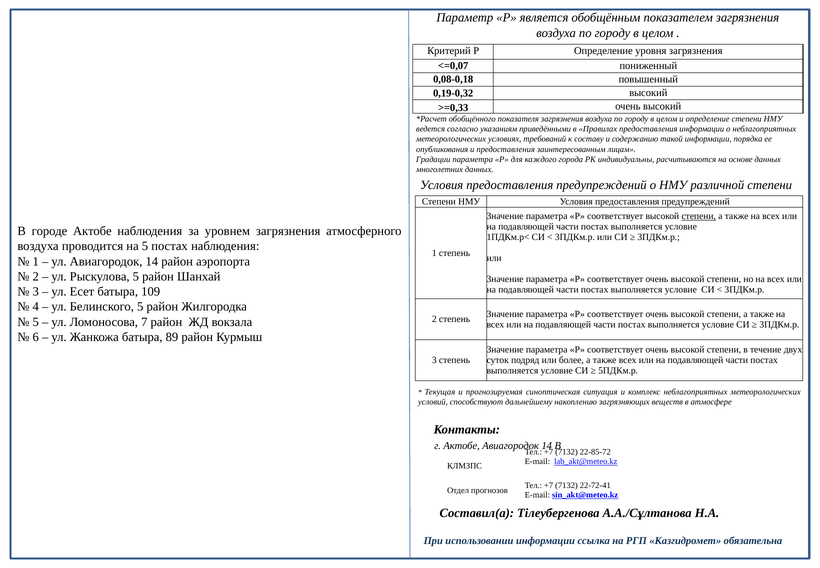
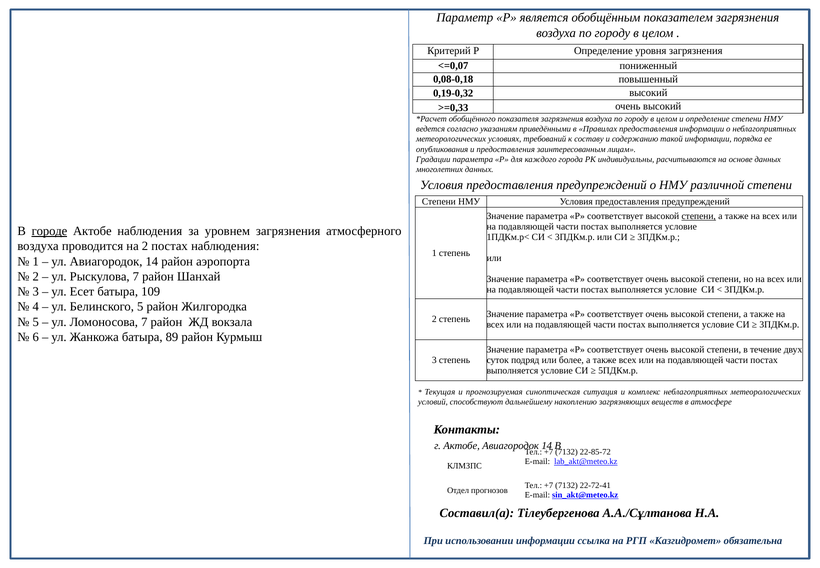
городе underline: none -> present (49, 231)
на 5: 5 -> 2 (145, 246)
Рыскулова 5: 5 -> 7 (136, 276)
